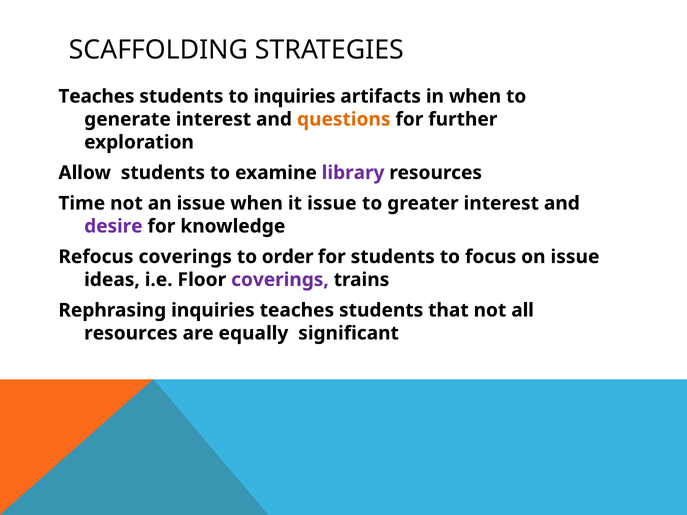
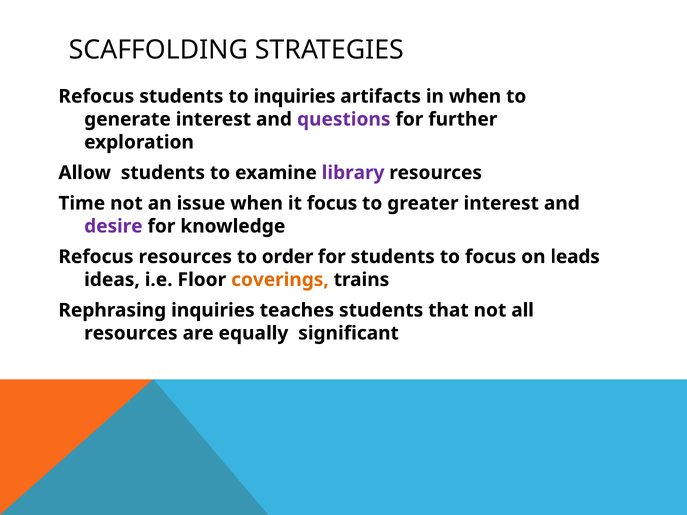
Teaches: Teaches -> Refocus (96, 96)
questions colour: orange -> purple (344, 119)
it issue: issue -> focus (332, 203)
Refocus coverings: coverings -> resources (185, 257)
on issue: issue -> leads (575, 257)
coverings colour: purple -> orange (280, 280)
